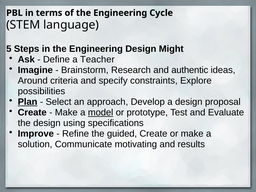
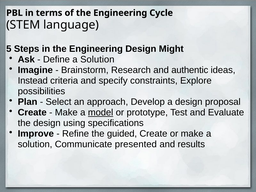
Define a Teacher: Teacher -> Solution (97, 60)
Around: Around -> Instead (33, 81)
Plan underline: present -> none (28, 102)
motivating: motivating -> presented (136, 144)
